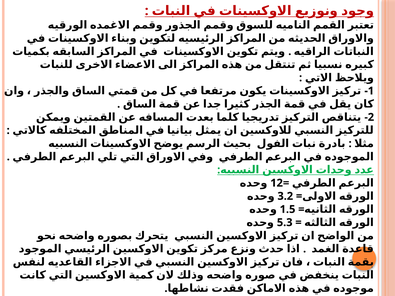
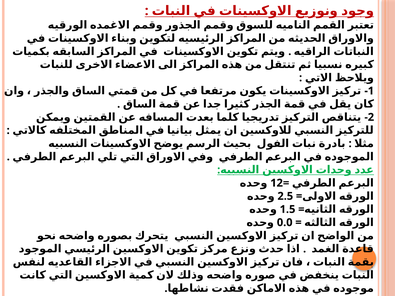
3.2: 3.2 -> 2.5 (285, 196)
5.3: 5.3 -> 0.0 (285, 223)
